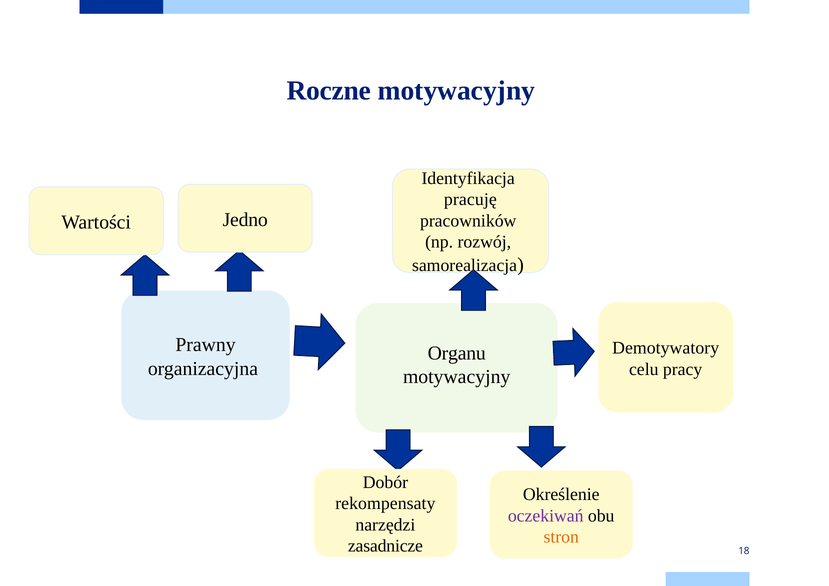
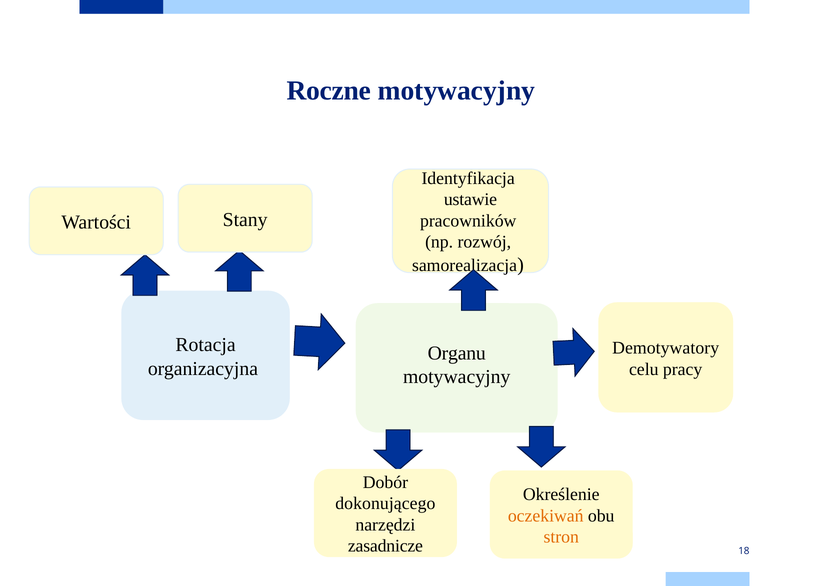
pracuję: pracuję -> ustawie (470, 200)
Jedno: Jedno -> Stany (245, 220)
Prawny: Prawny -> Rotacja (206, 345)
rekompensaty: rekompensaty -> dokonującego (385, 504)
oczekiwań colour: purple -> orange (546, 516)
